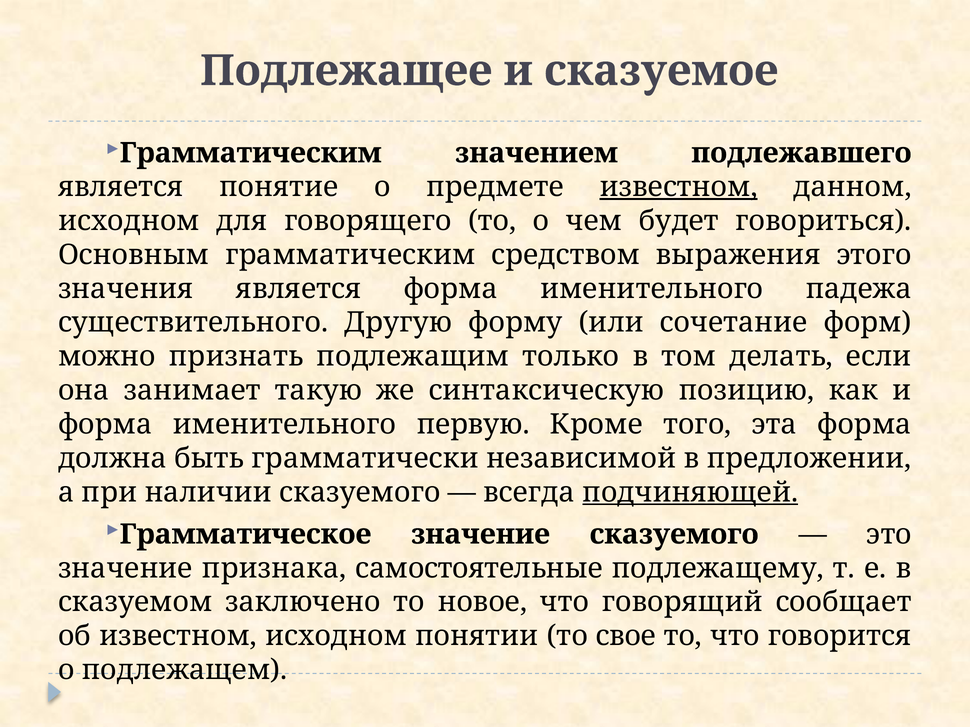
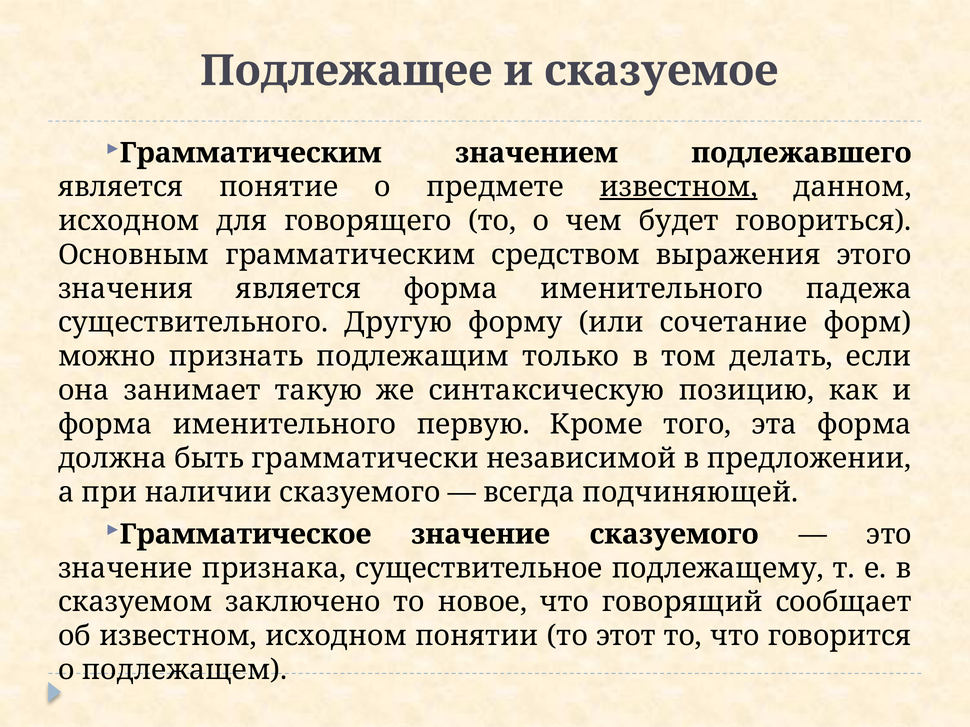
подчиняющей underline: present -> none (690, 493)
самостоятельные: самостоятельные -> существительное (479, 569)
свое: свое -> этот (626, 636)
